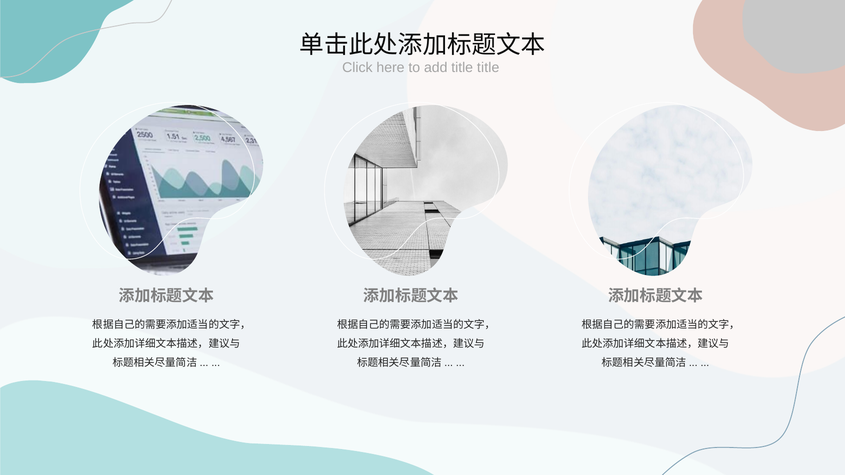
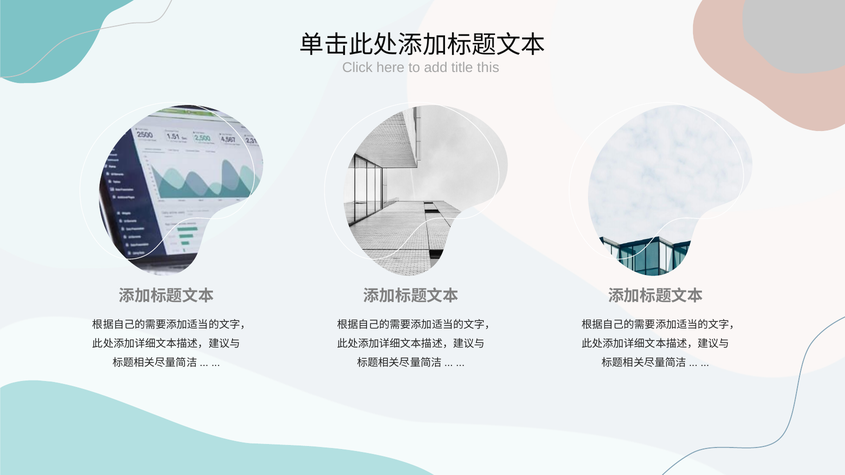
title: title -> this (488, 68)
